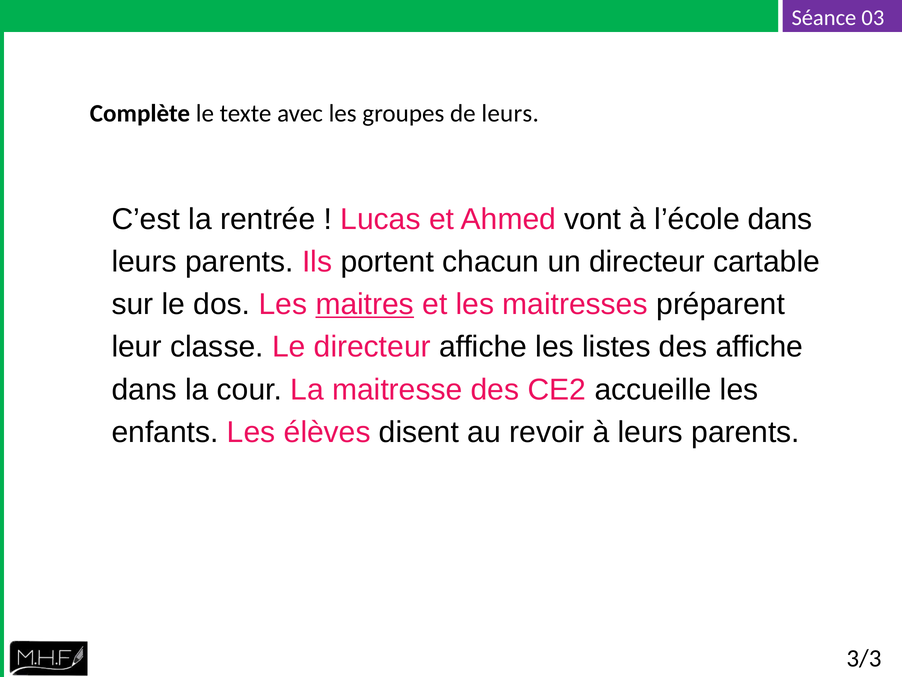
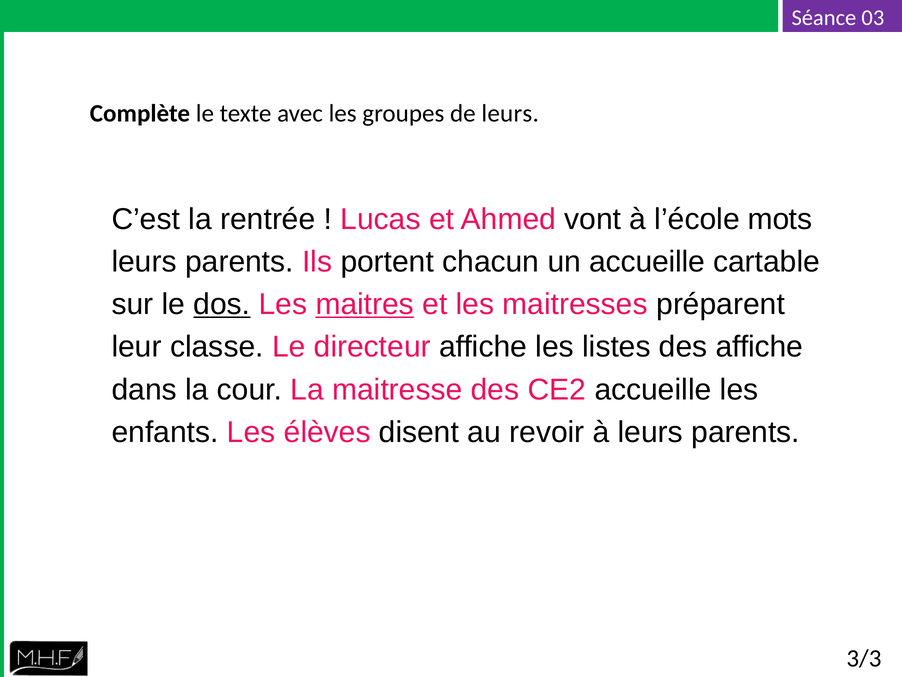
l’école dans: dans -> mots (780, 219)
un directeur: directeur -> accueille (647, 262)
dos underline: none -> present (222, 304)
